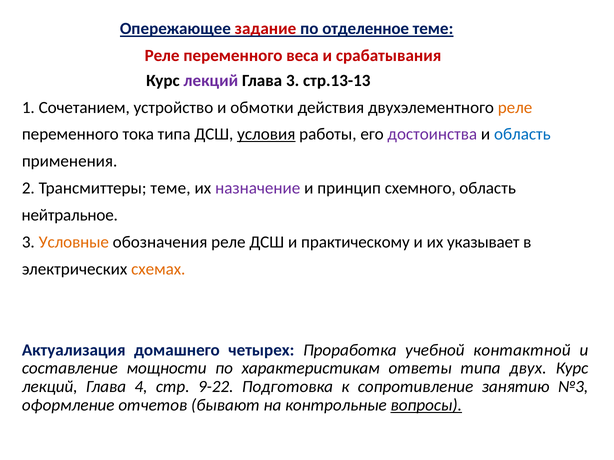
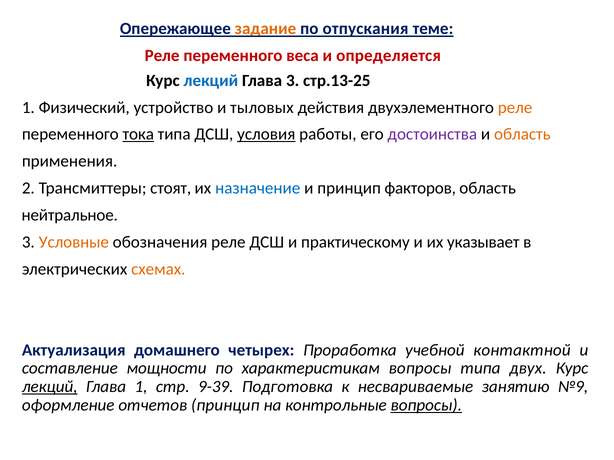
задание colour: red -> orange (266, 29)
отделенное: отделенное -> отпускания (366, 29)
срабатывания: срабатывания -> определяется (389, 56)
лекций colour: purple -> blue (211, 81)
стр.13-13: стр.13-13 -> стр.13-25 (337, 81)
Сочетанием: Сочетанием -> Физический (84, 108)
обмотки: обмотки -> тыловых (262, 108)
тока underline: none -> present (138, 134)
область colour: blue -> orange (522, 134)
Трансмиттеры теме: теме -> стоят (171, 188)
назначение colour: purple -> blue (258, 188)
схемного: схемного -> факторов (420, 188)
характеристикам ответы: ответы -> вопросы (420, 369)
лекций underline: none -> present (50, 387)
Глава 4: 4 -> 1 (141, 387)
9-22: 9-22 -> 9-39 (216, 387)
сопротивление: сопротивление -> несвариваемые (416, 387)
№3: №3 -> №9 (573, 387)
отчетов бывают: бывают -> принцип (225, 406)
